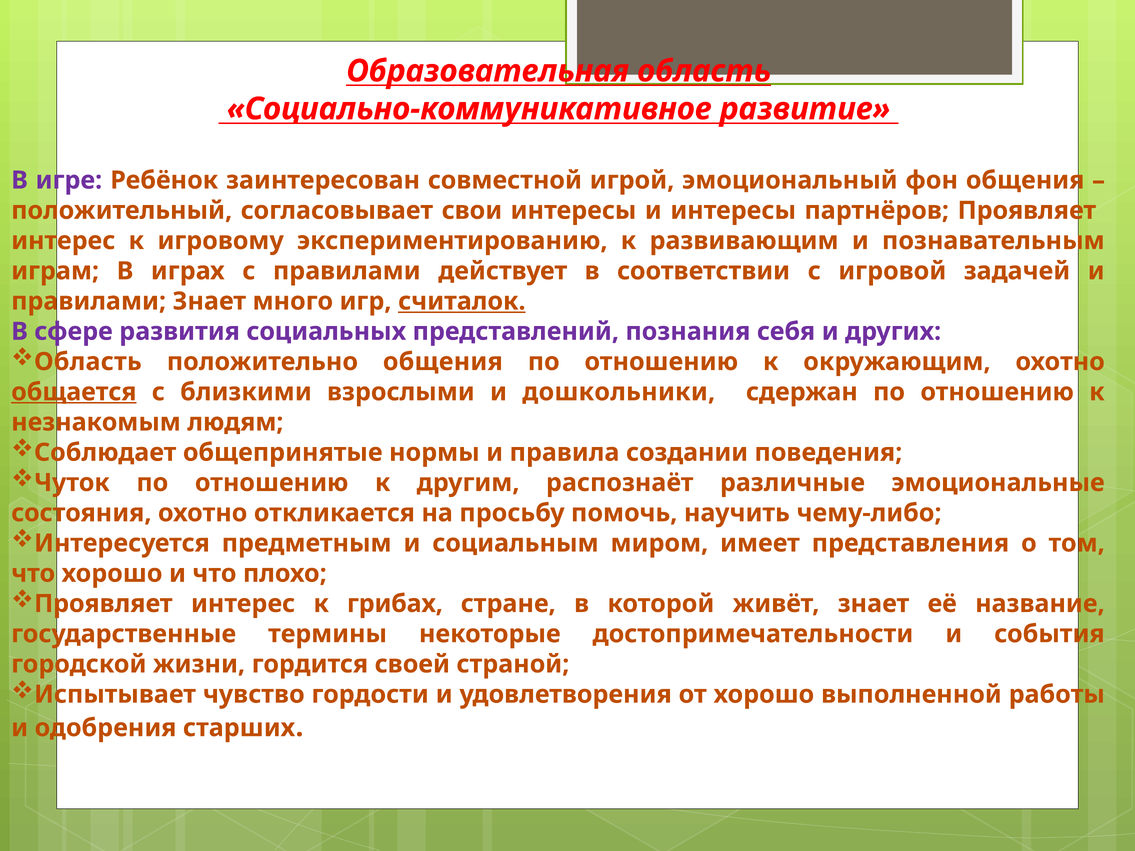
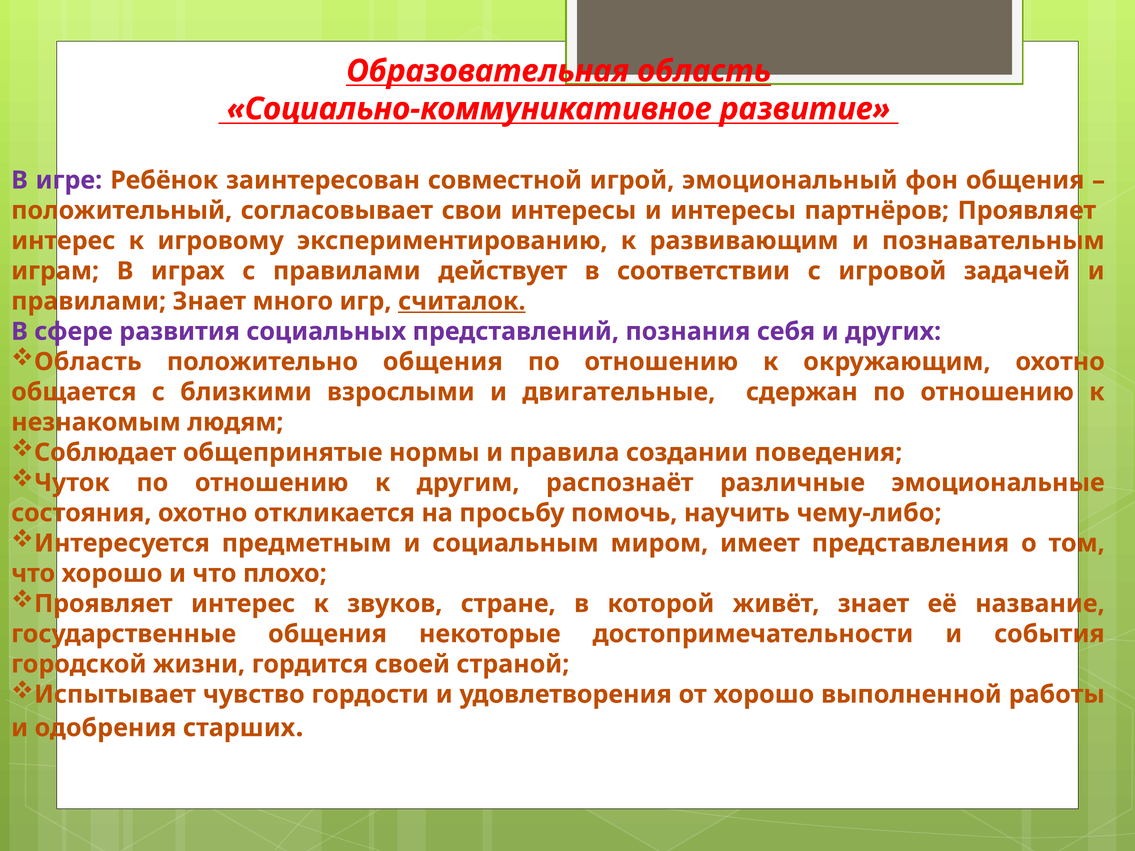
общается underline: present -> none (74, 392)
дошкольники: дошкольники -> двигательные (619, 392)
грибах: грибах -> звуков (395, 604)
государственные термины: термины -> общения (327, 634)
